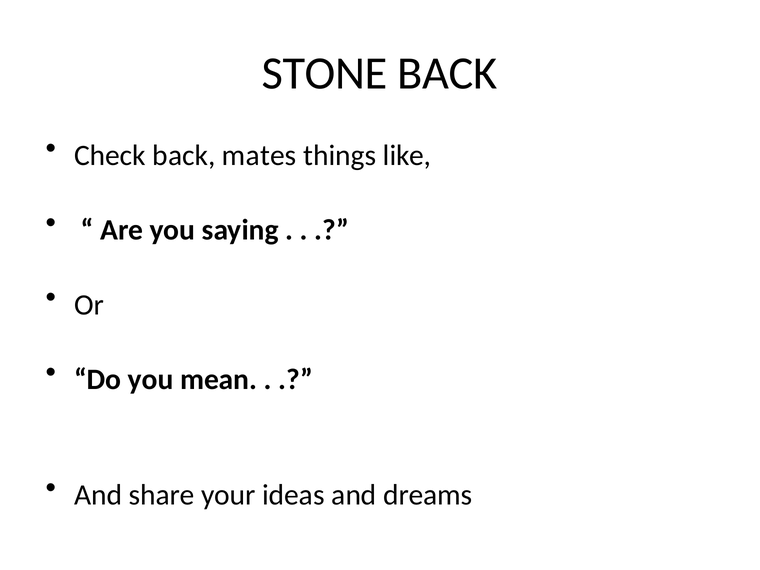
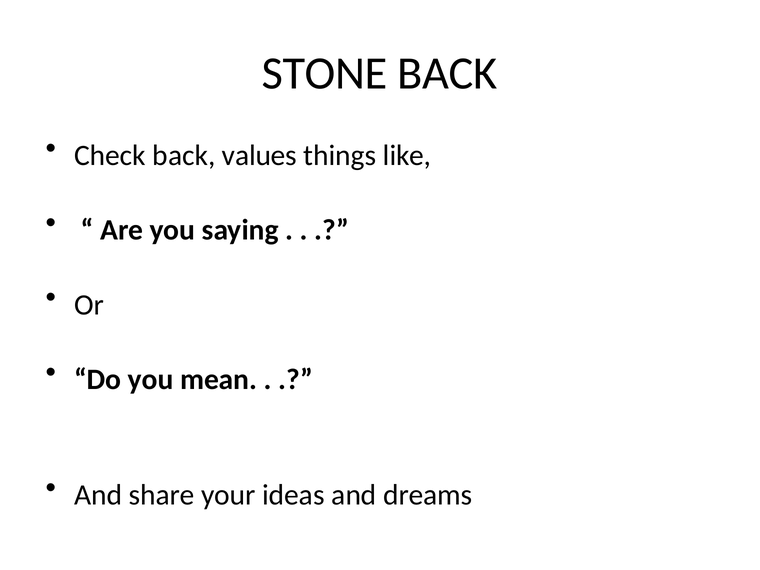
mates: mates -> values (259, 155)
